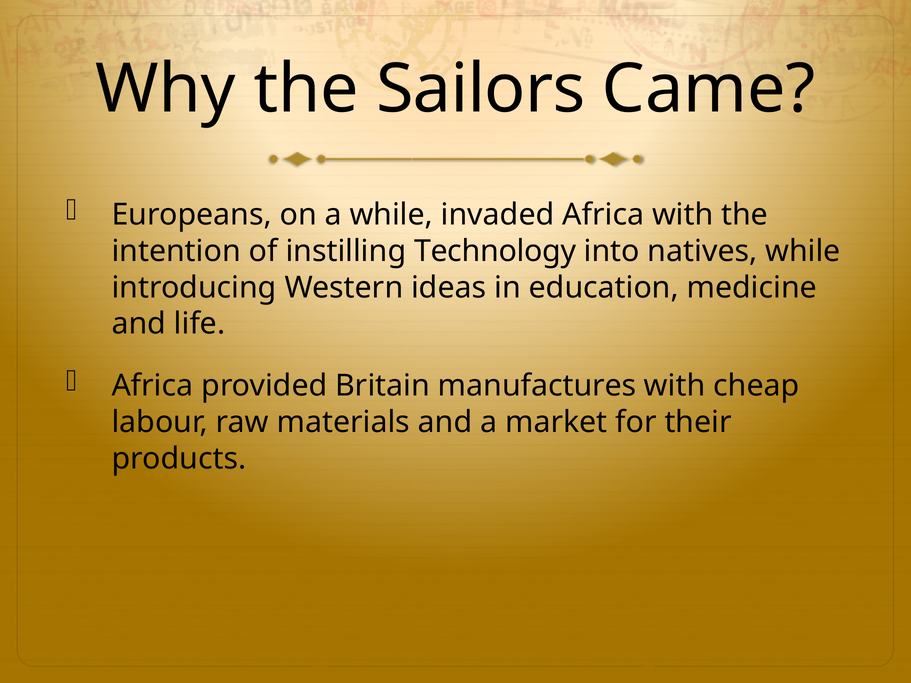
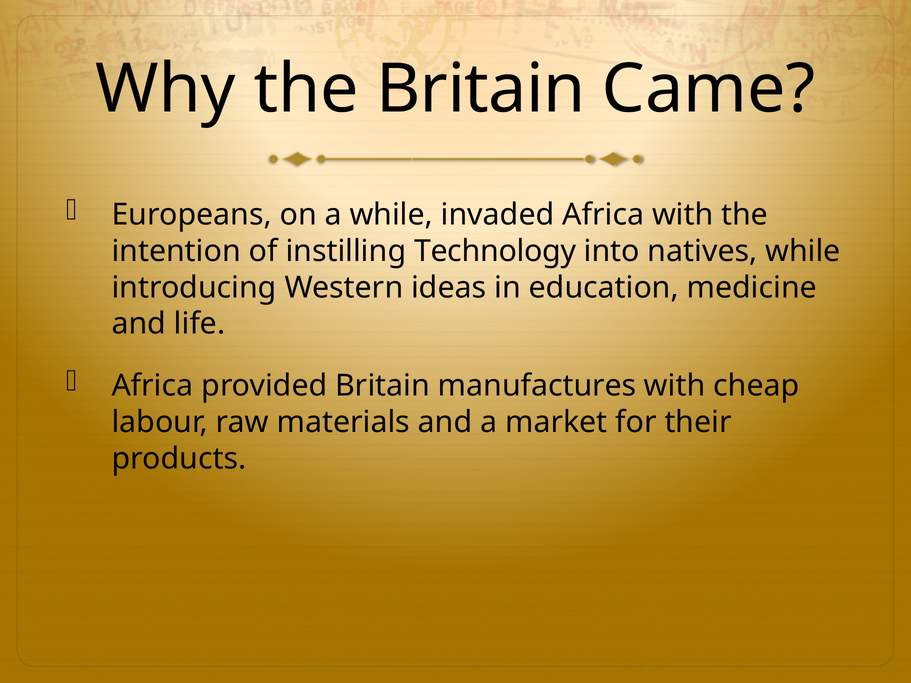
the Sailors: Sailors -> Britain (481, 89)
